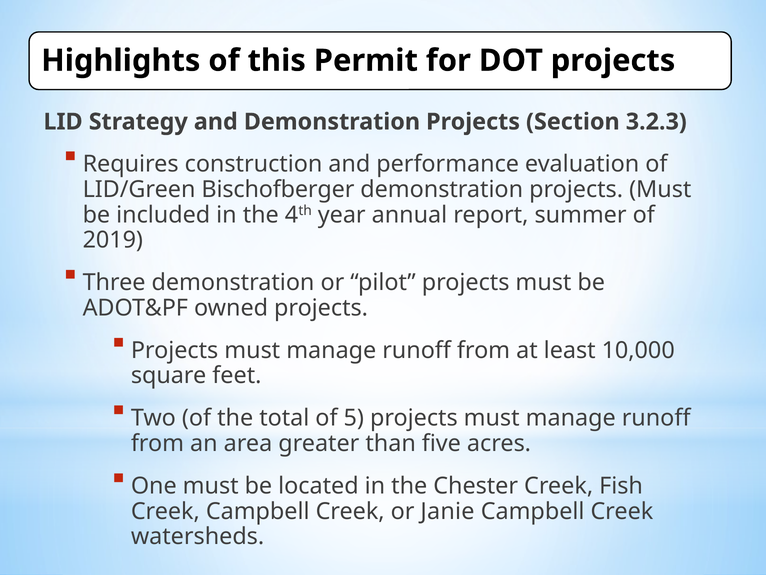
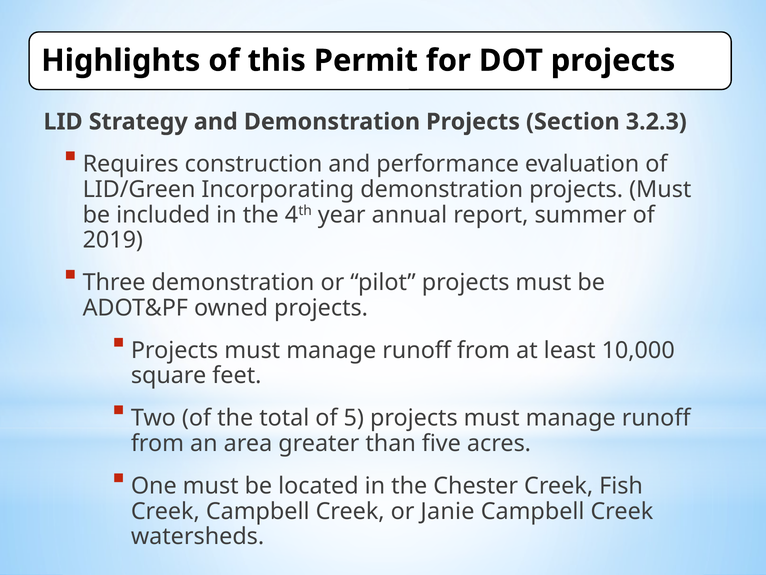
Bischofberger: Bischofberger -> Incorporating (278, 189)
